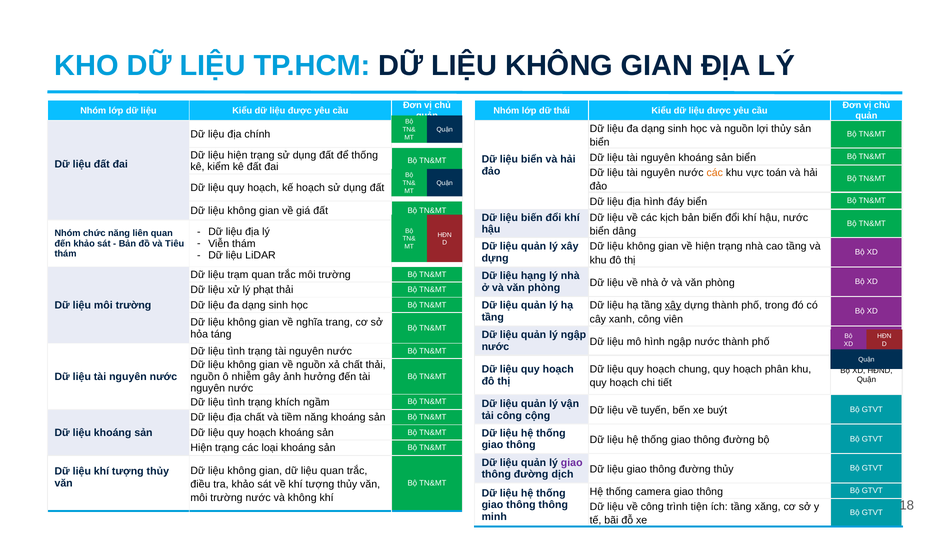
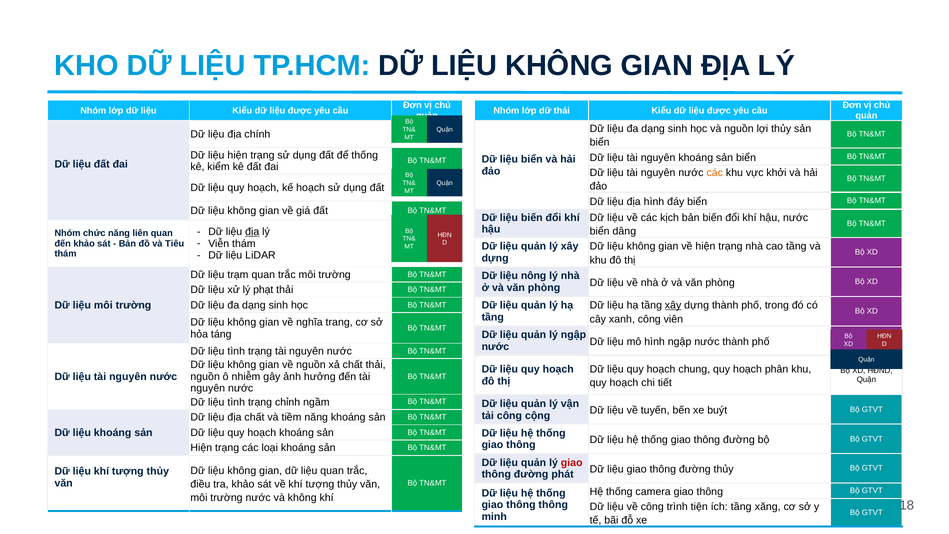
toán: toán -> khởi (777, 173)
địa underline: none -> present (252, 232)
hạng: hạng -> nông (534, 276)
khích: khích -> chỉnh (288, 402)
giao colour: purple -> red (572, 462)
dịch: dịch -> phát (563, 474)
